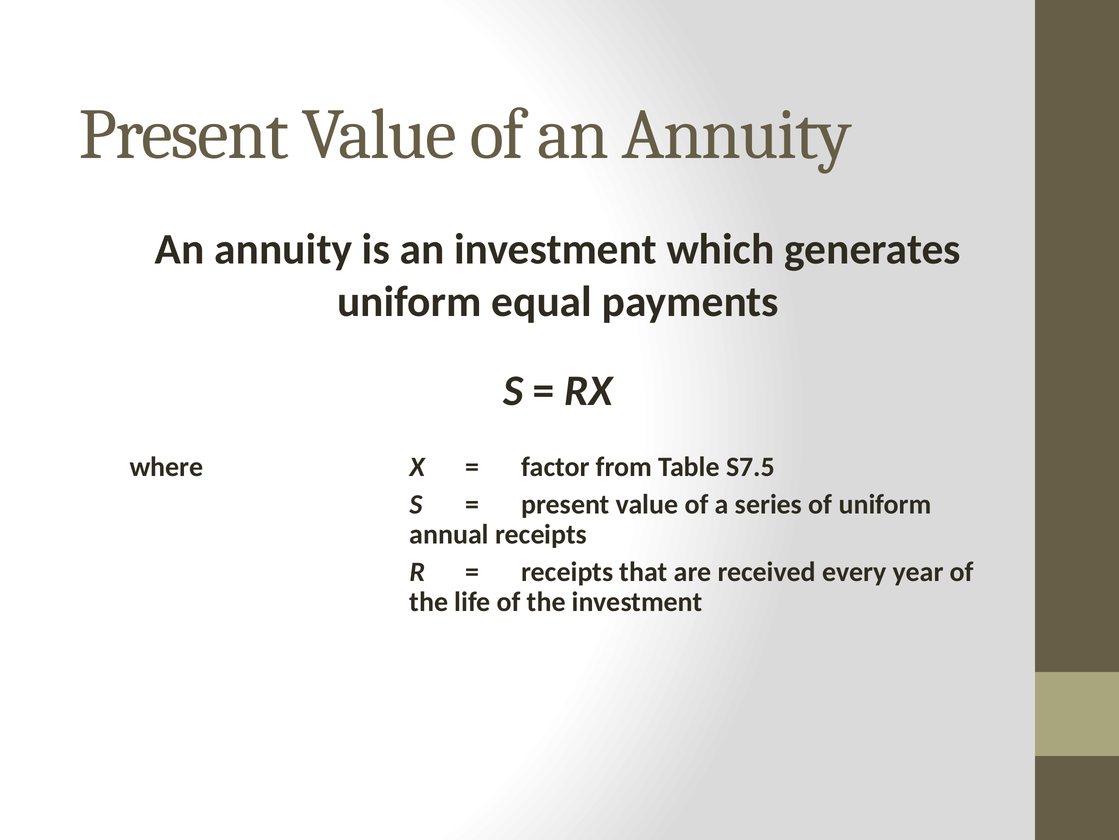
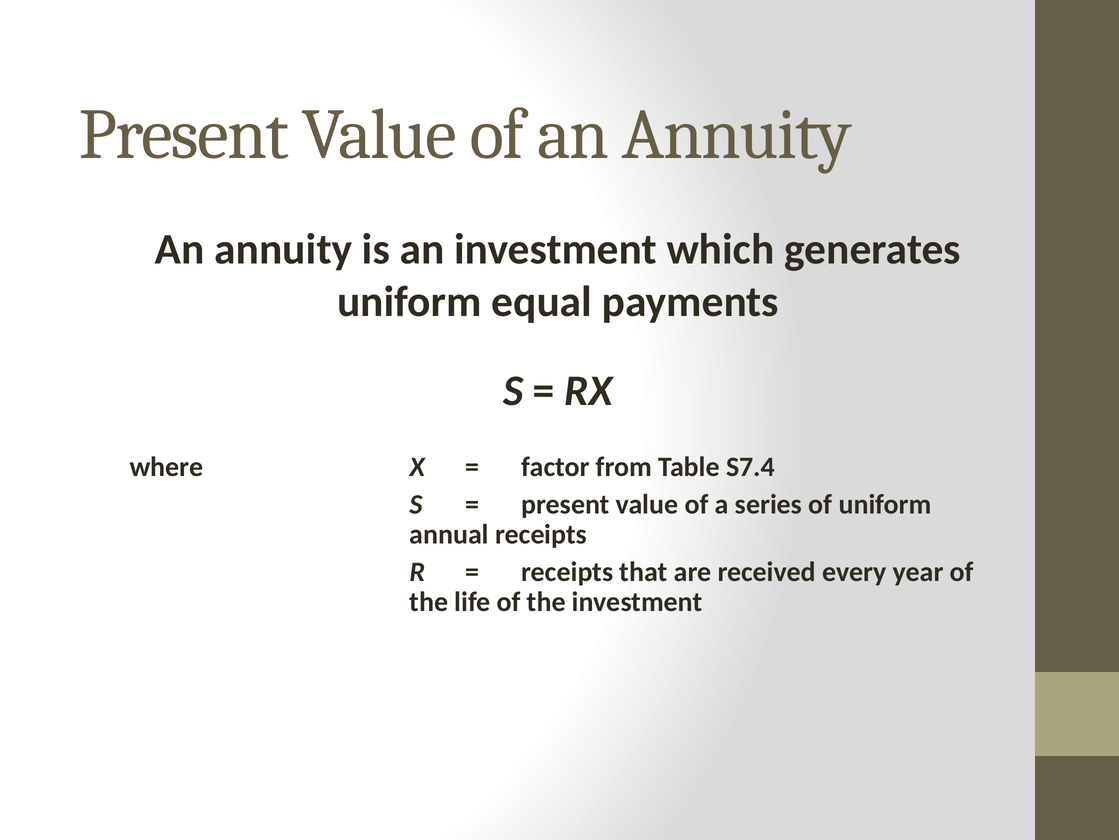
S7.5: S7.5 -> S7.4 (751, 467)
